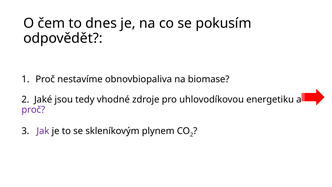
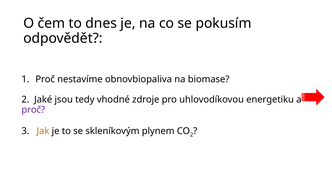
Jak colour: purple -> orange (43, 131)
